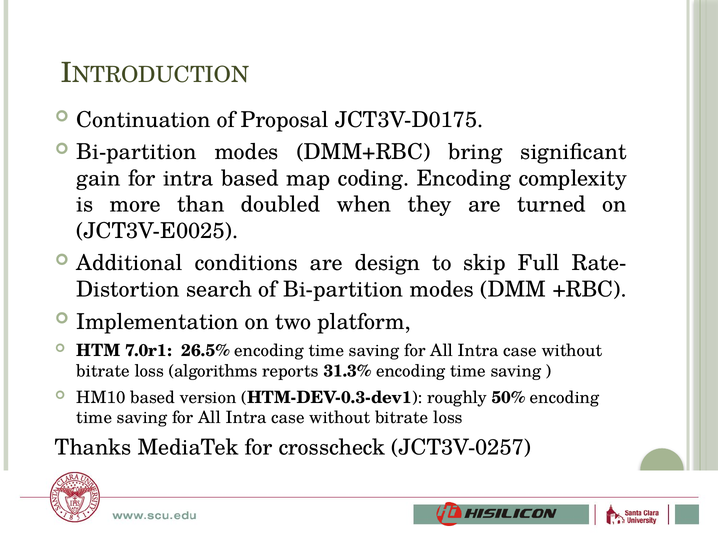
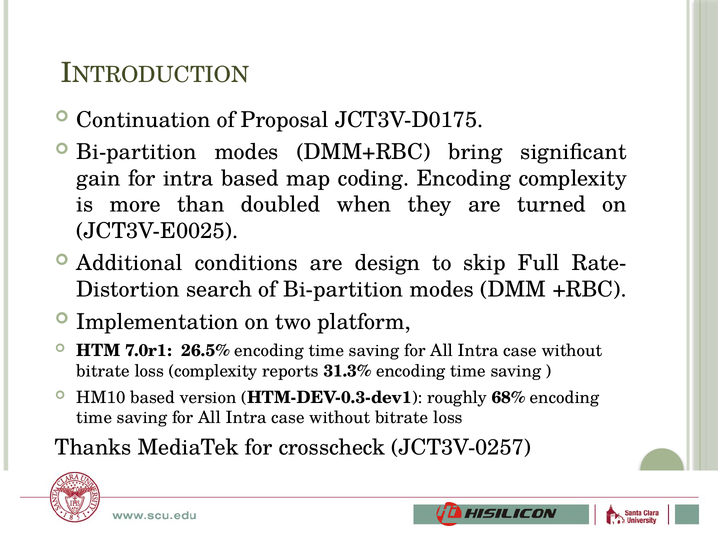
loss algorithms: algorithms -> complexity (213, 371)
50%: 50% -> 68% (508, 398)
